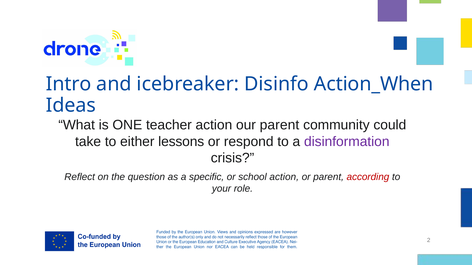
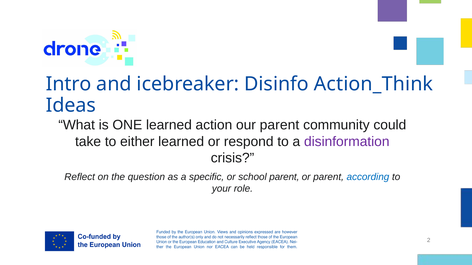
Action_When: Action_When -> Action_Think (374, 84)
ONE teacher: teacher -> learned (169, 125)
either lessons: lessons -> learned (181, 142)
school action: action -> parent (284, 177)
according colour: red -> blue (368, 177)
